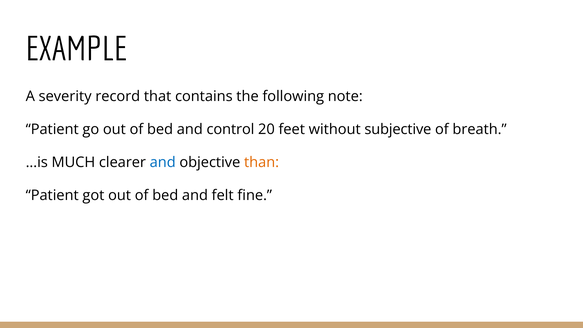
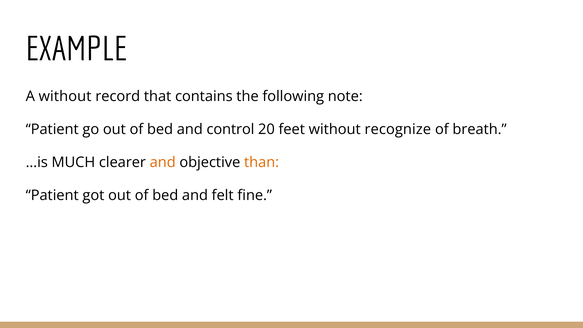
A severity: severity -> without (65, 96)
subjective: subjective -> recognize (398, 129)
and colour: blue -> orange (163, 162)
